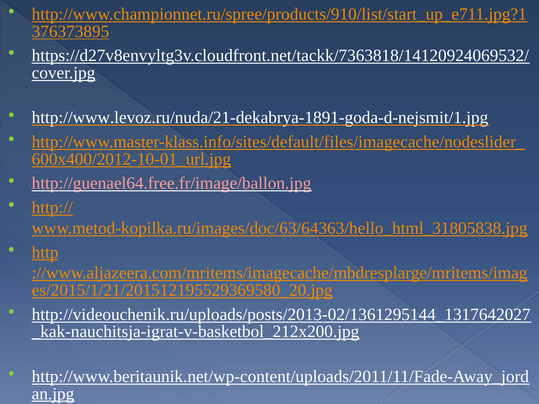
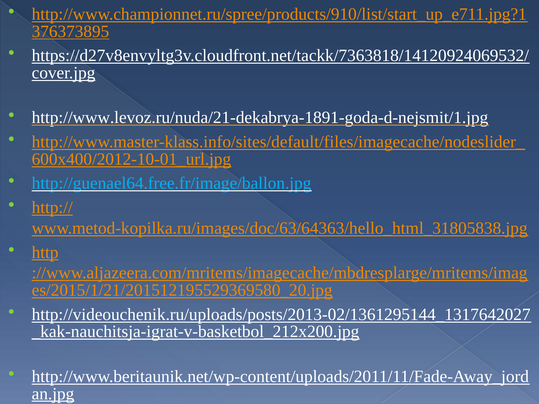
http://guenael64.free.fr/image/ballon.jpg colour: pink -> light blue (172, 183)
